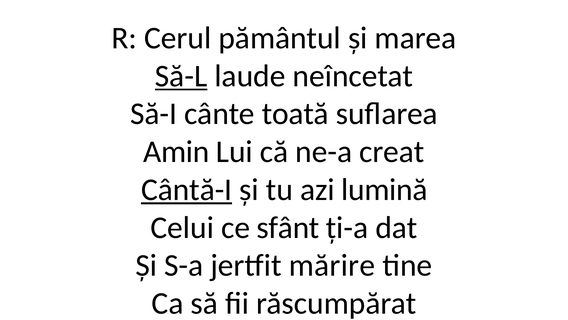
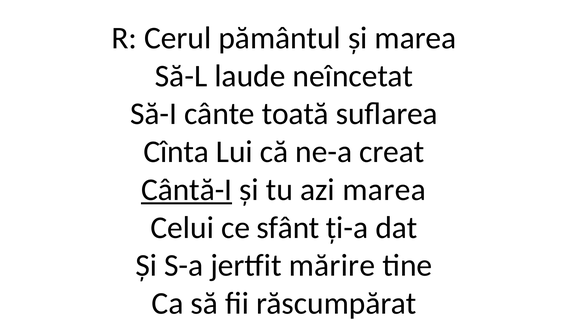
Să-L underline: present -> none (181, 76)
Amin: Amin -> Cînta (176, 152)
azi lumină: lumină -> marea (384, 189)
